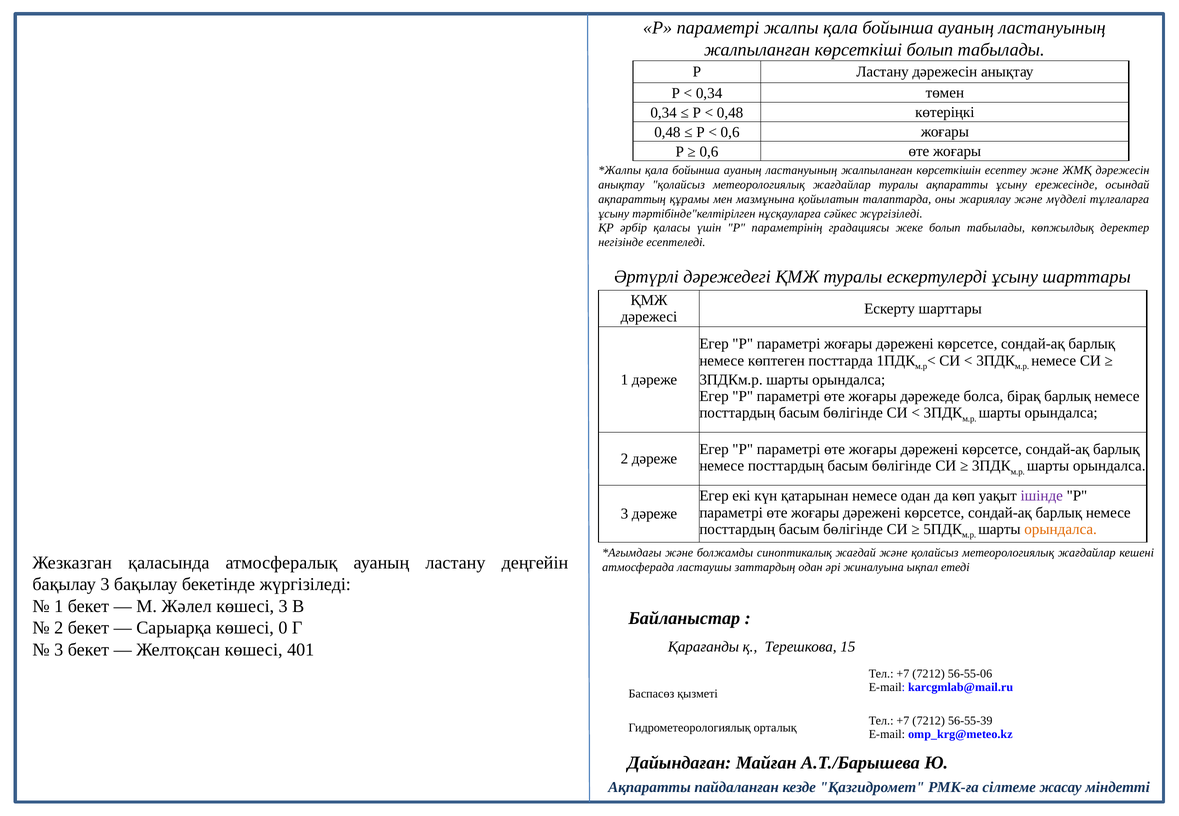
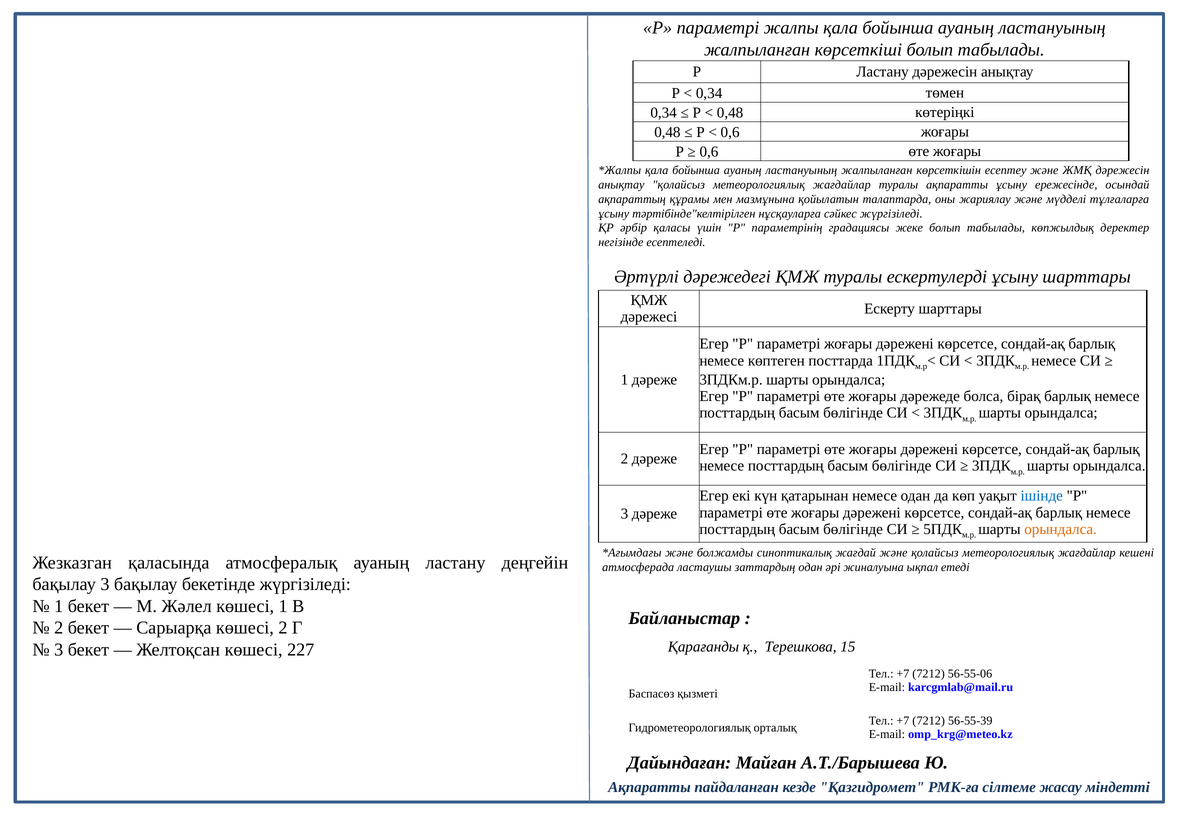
ішінде colour: purple -> blue (1042, 496)
көшесі 3: 3 -> 1 (283, 606)
көшесі 0: 0 -> 2 (283, 628)
401: 401 -> 227 (301, 650)
